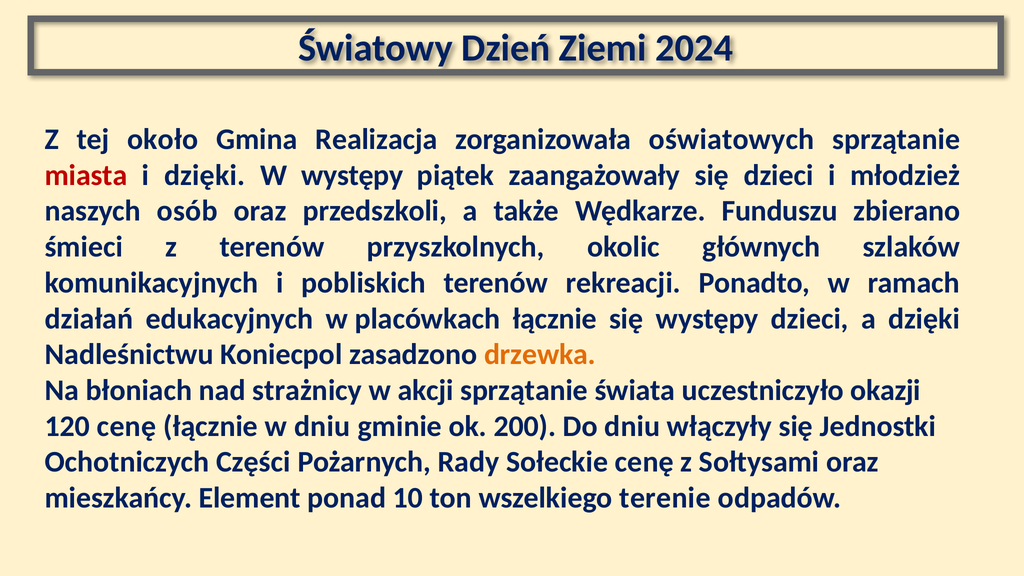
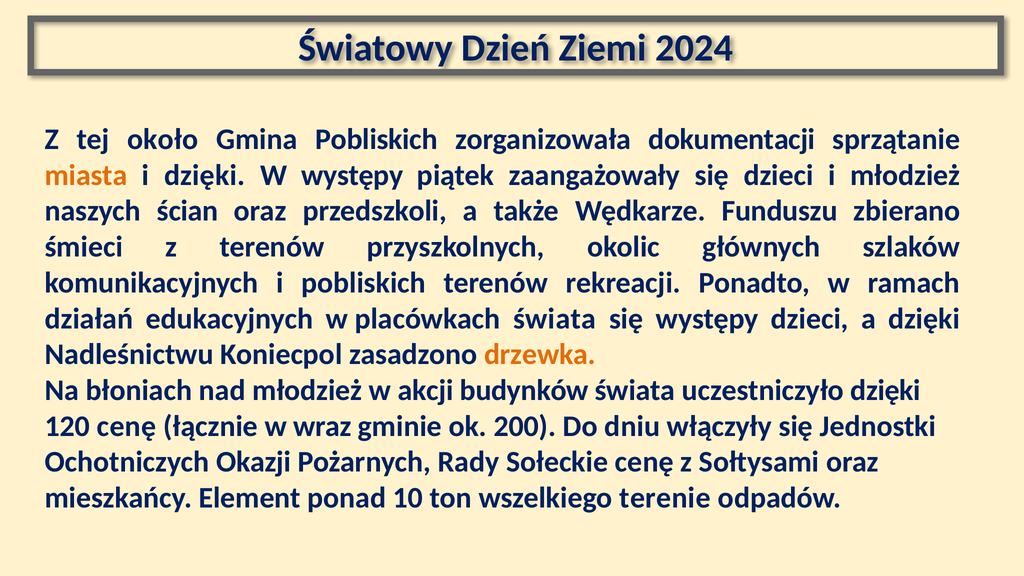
Gmina Realizacja: Realizacja -> Pobliskich (376, 139)
oświatowych: oświatowych -> dokumentacji (732, 139)
miasta colour: red -> orange (86, 175)
osób: osób -> ścian (188, 211)
placówkach łącznie: łącznie -> świata (555, 319)
nad strażnicy: strażnicy -> młodzież (307, 390)
akcji sprzątanie: sprzątanie -> budynków (524, 390)
uczestniczyło okazji: okazji -> dzięki (886, 390)
w dniu: dniu -> wraz (322, 426)
Części: Części -> Okazji (254, 462)
